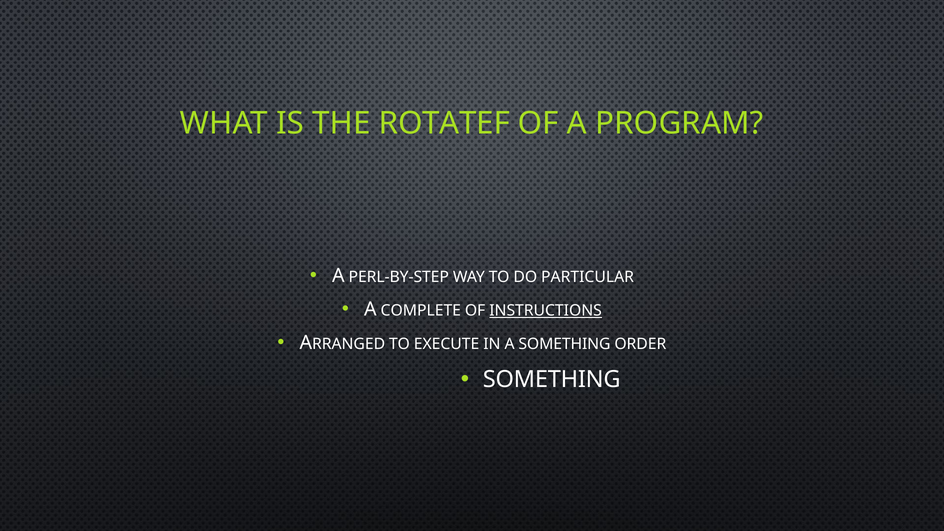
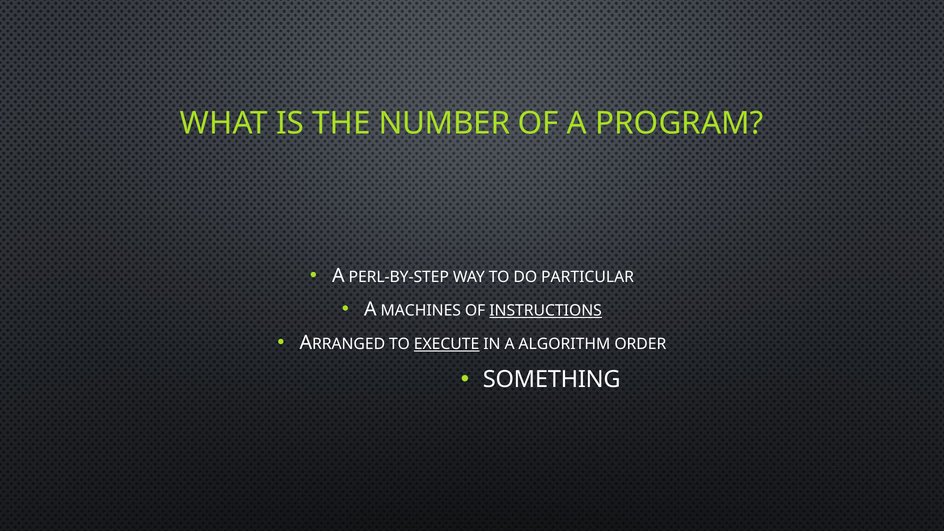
ROTATEF: ROTATEF -> NUMBER (444, 123)
COMPLETE: COMPLETE -> MACHINES (421, 311)
EXECUTE underline: none -> present (447, 344)
A SOMETHING: SOMETHING -> ALGORITHM (564, 344)
